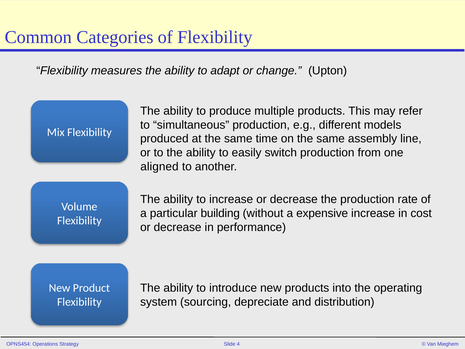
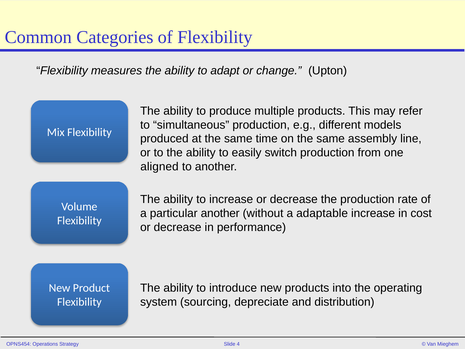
particular building: building -> another (220, 213)
expensive: expensive -> adaptable (322, 213)
